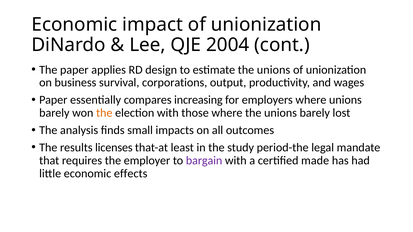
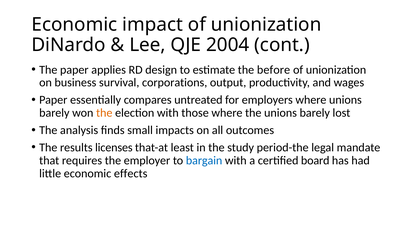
estimate the unions: unions -> before (274, 70)
increasing: increasing -> untreated (198, 100)
bargain colour: purple -> blue (204, 161)
made: made -> board (315, 161)
